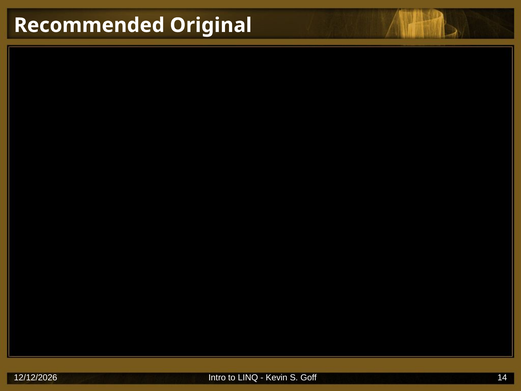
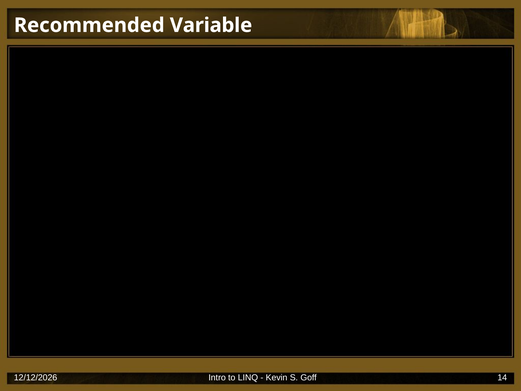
Original: Original -> Variable (211, 25)
